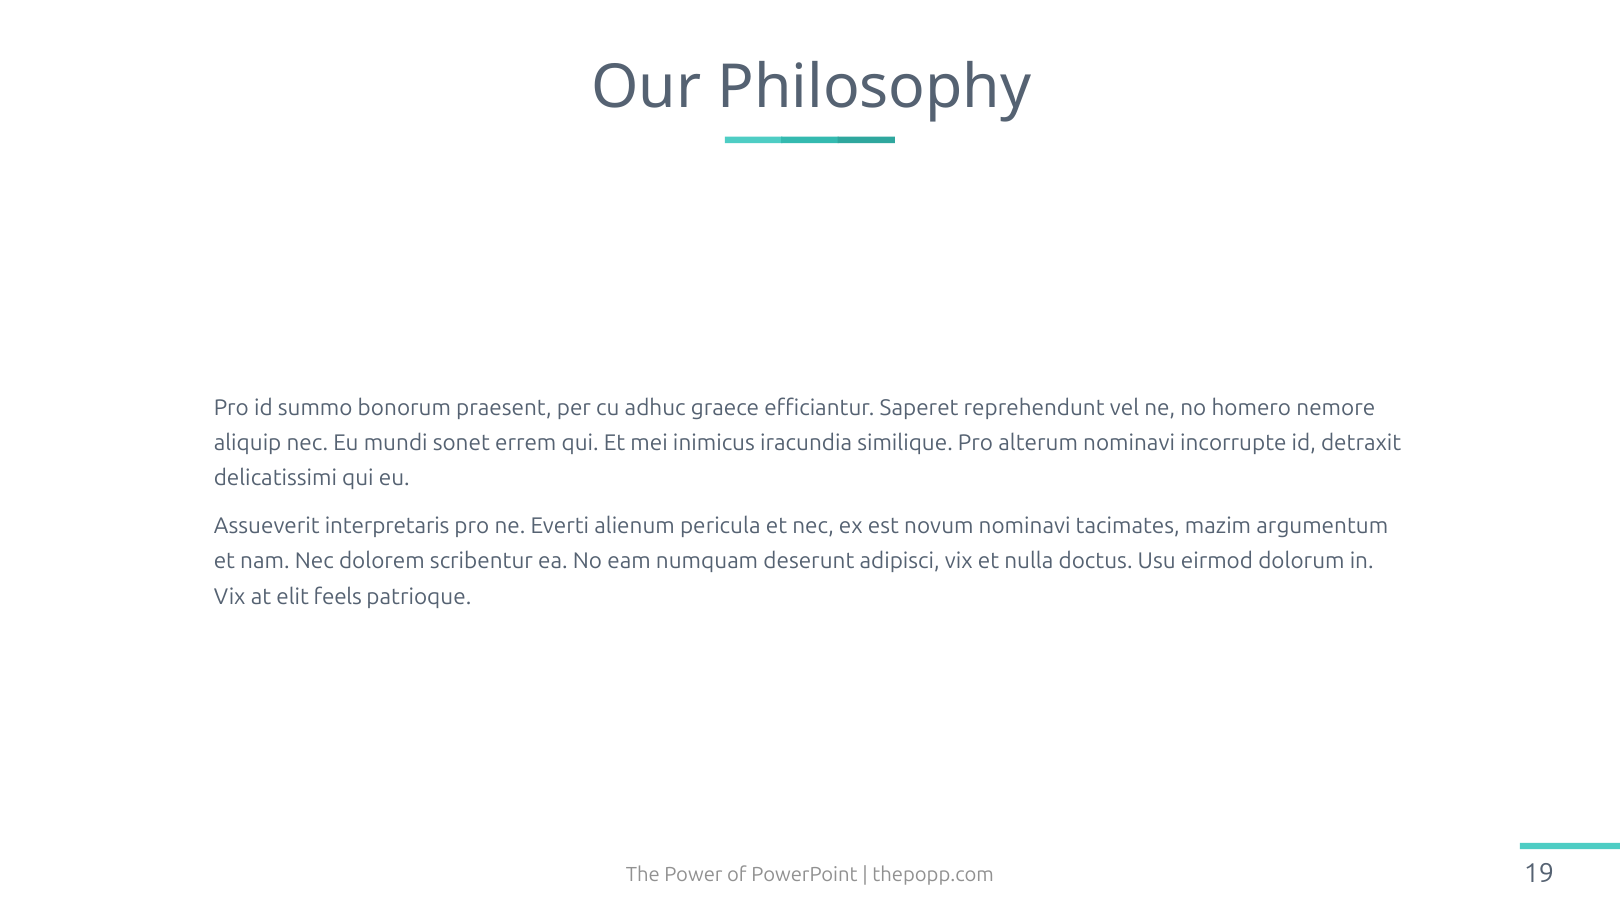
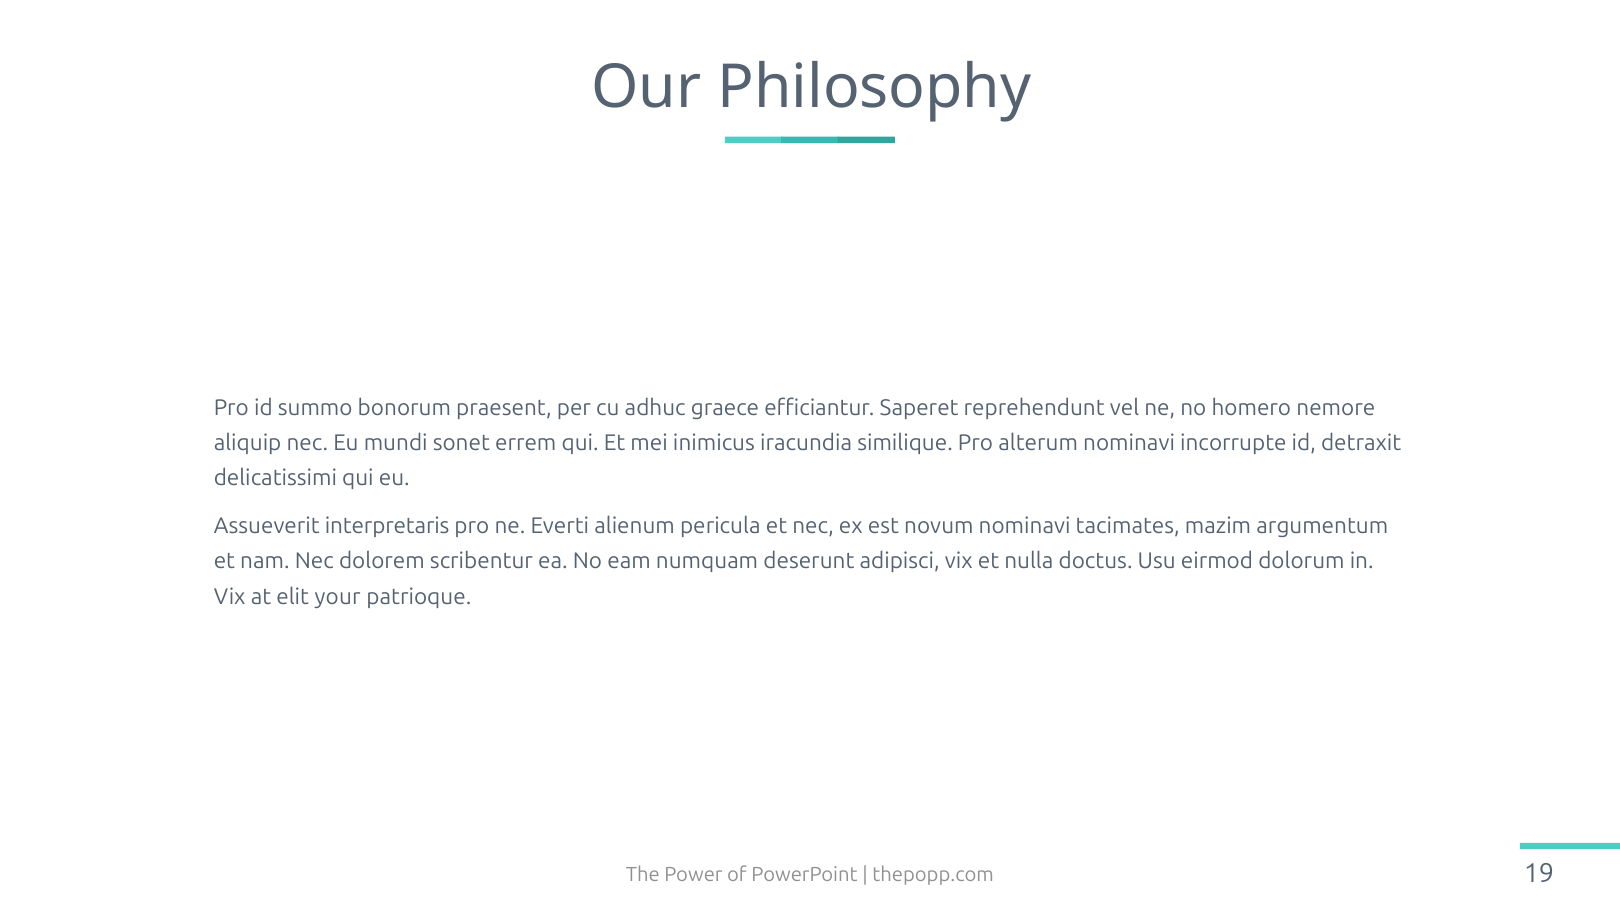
feels: feels -> your (338, 597)
